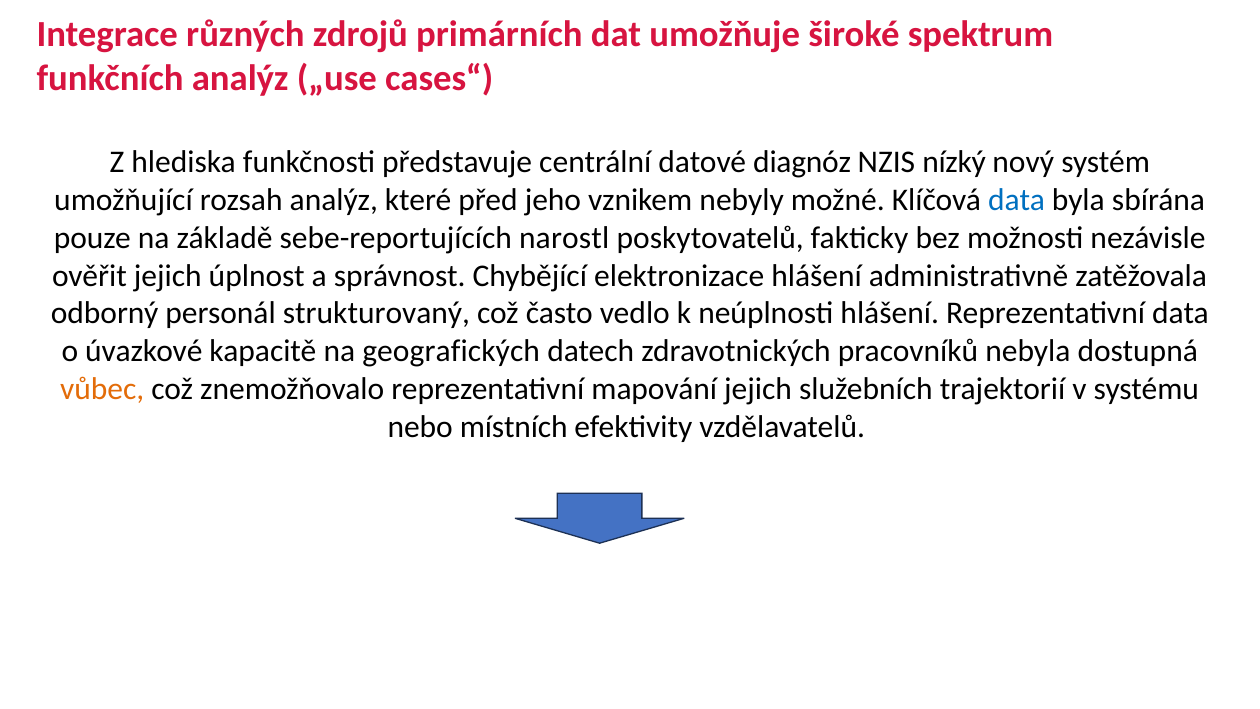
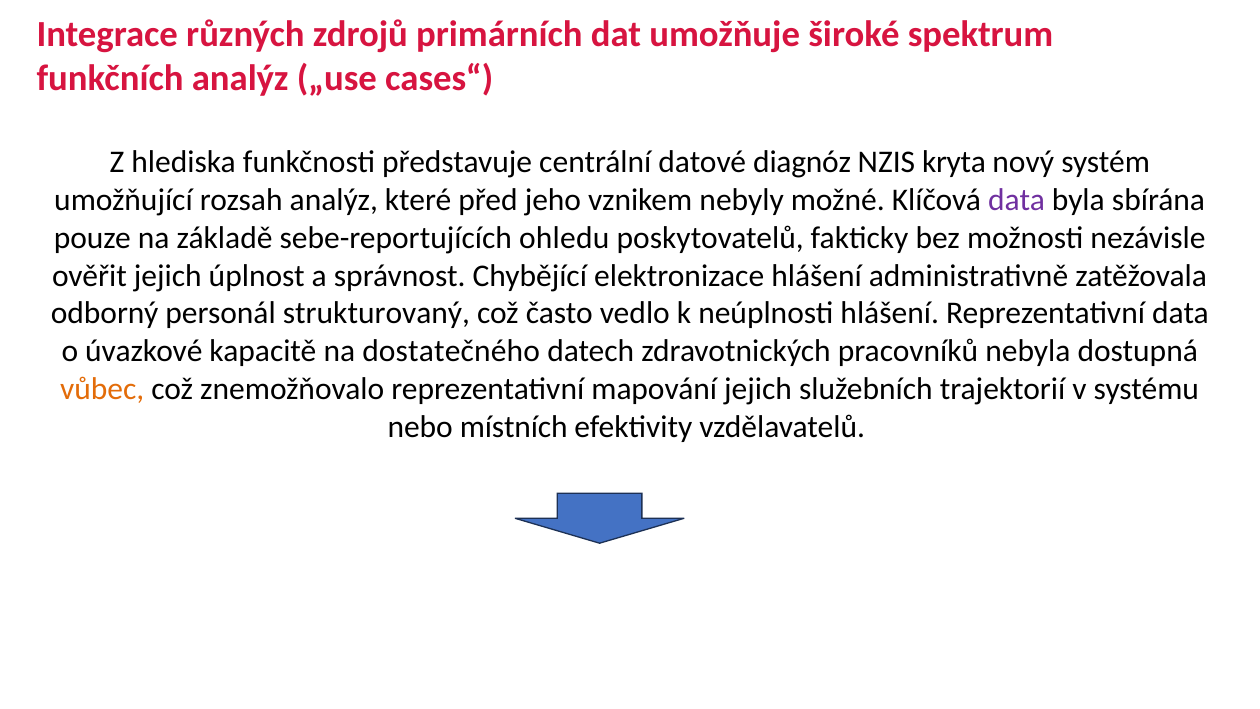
nízký: nízký -> kryta (954, 162)
data colour: blue -> purple (1017, 200)
narostl: narostl -> ohledu (564, 238)
geografických: geografických -> dostatečného (451, 351)
